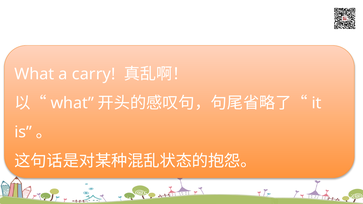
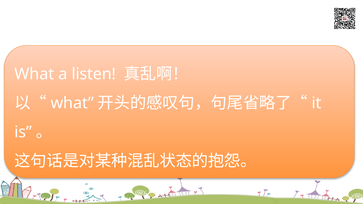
carry: carry -> listen (94, 74)
